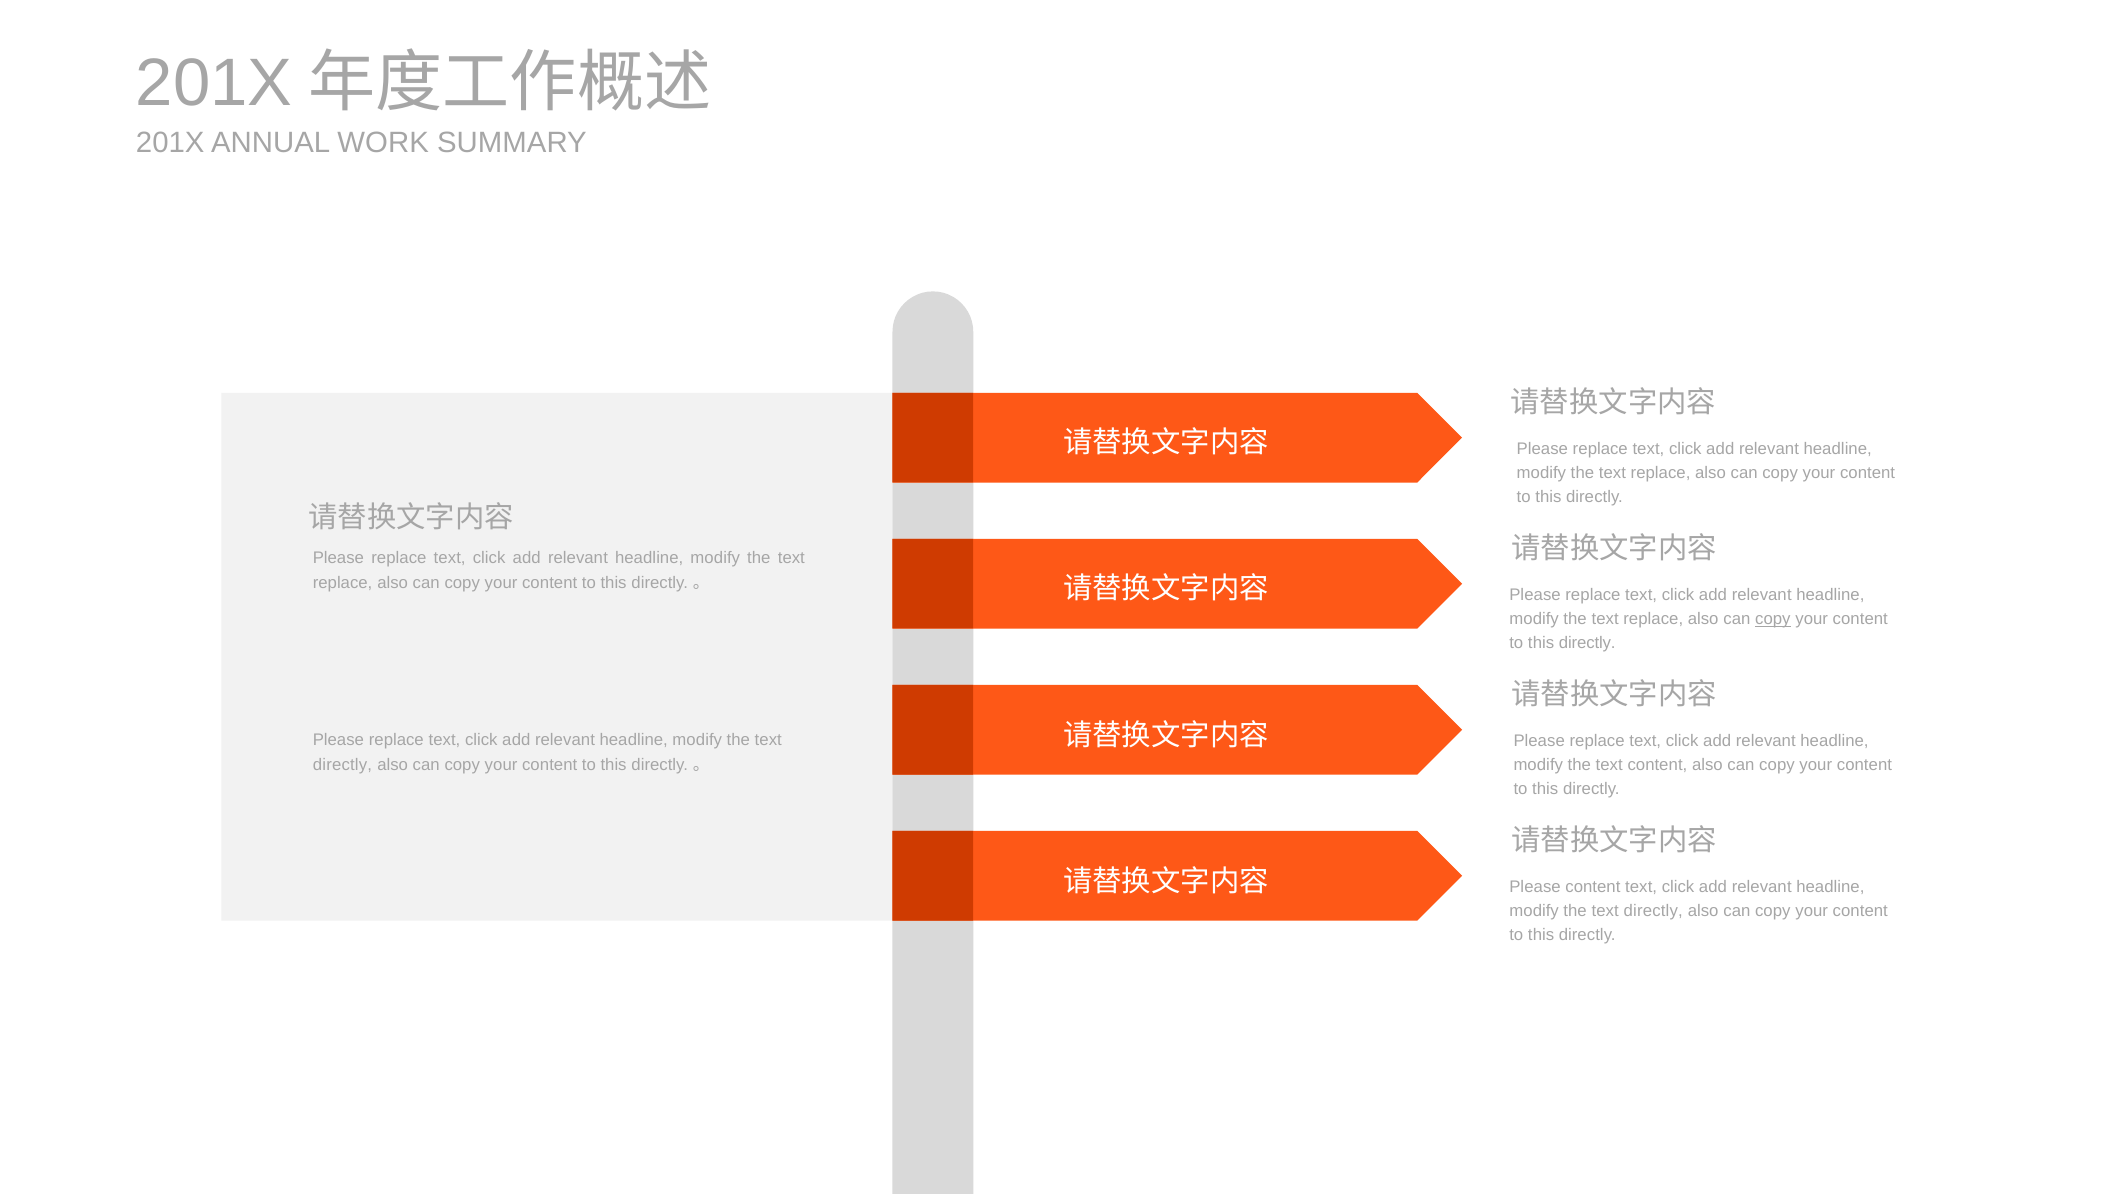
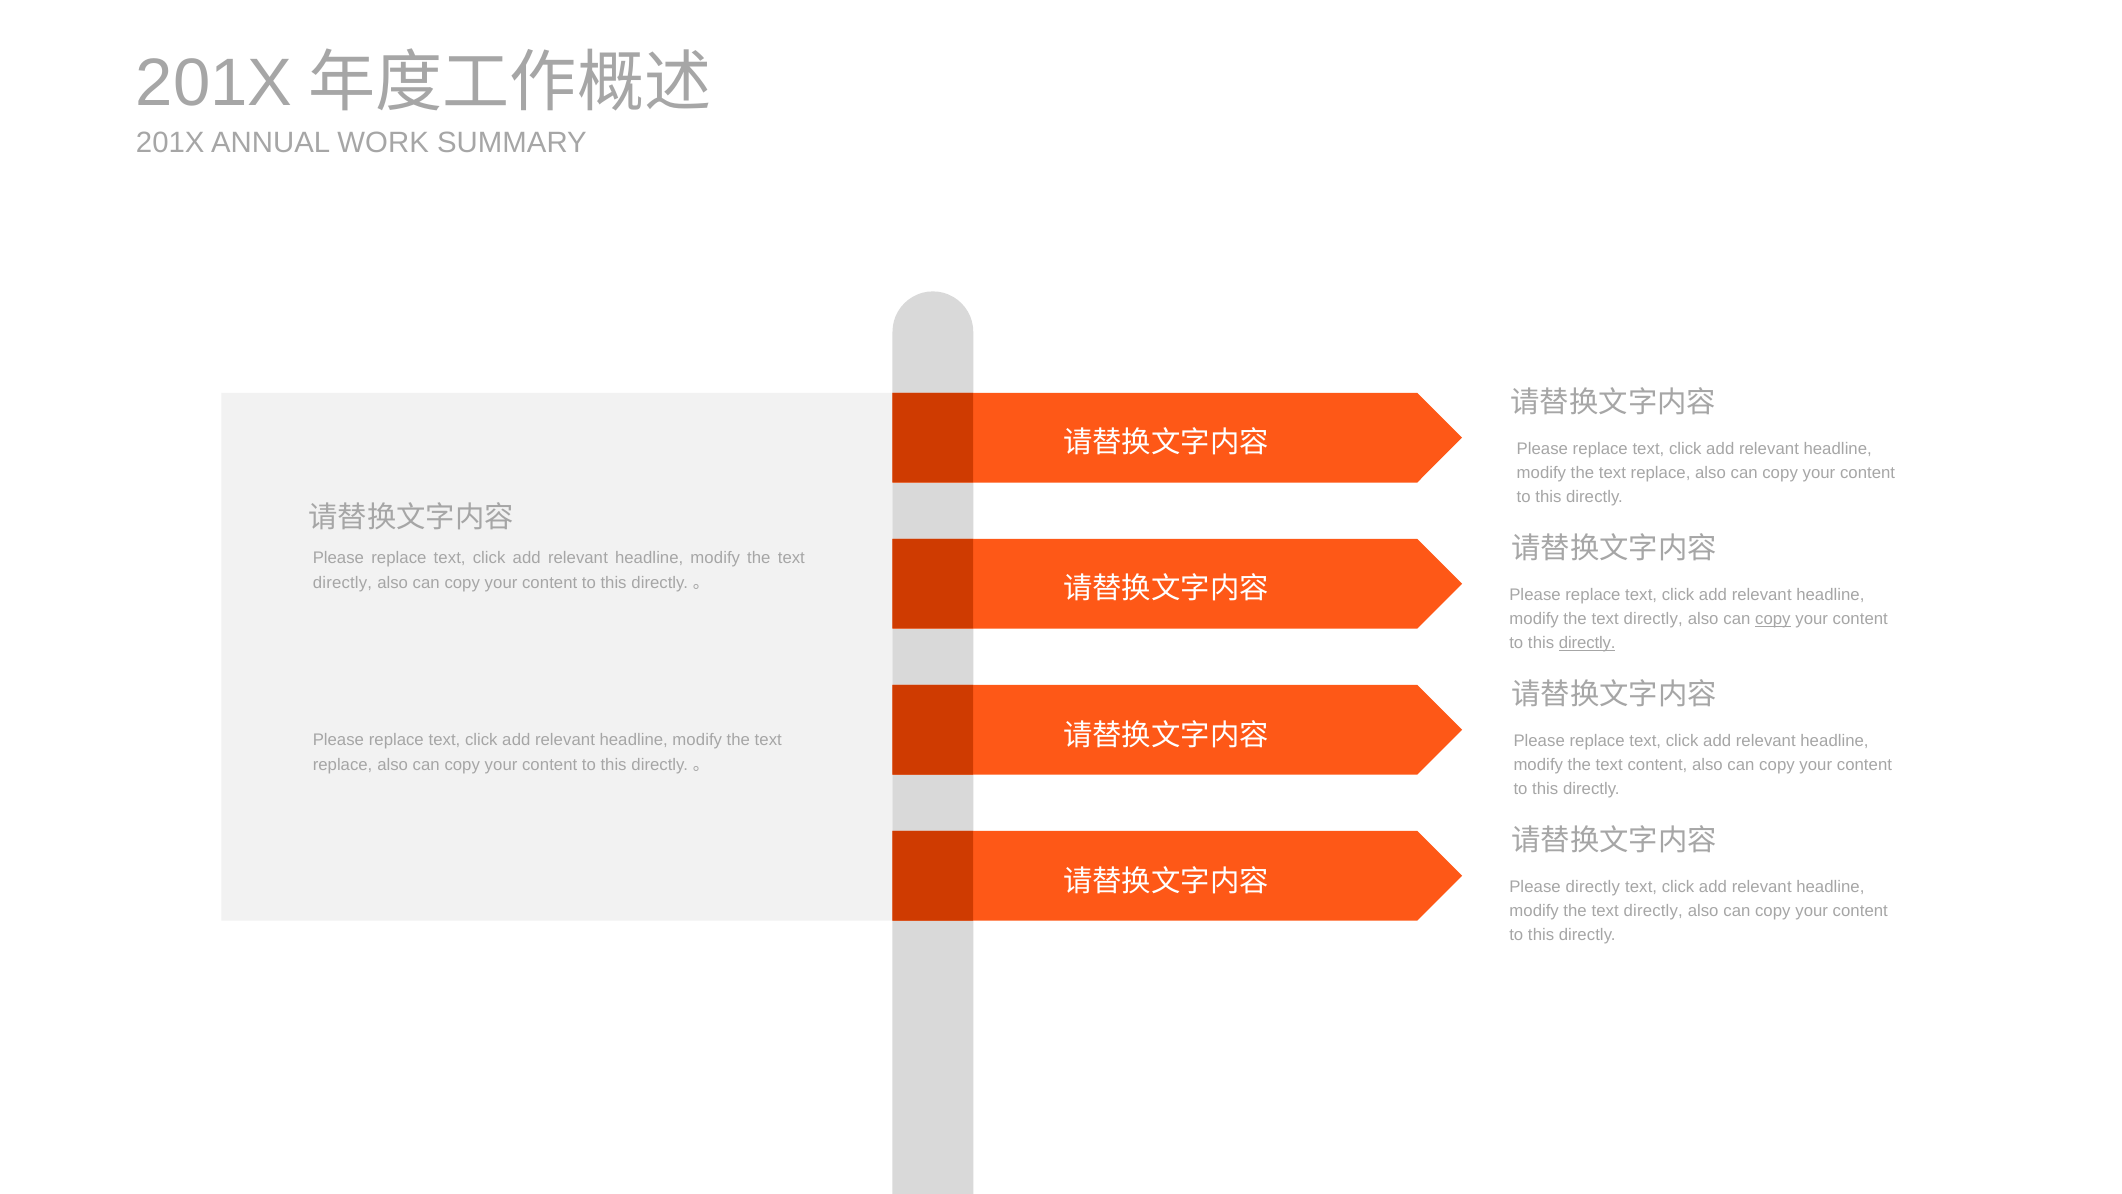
replace: replace -> directly (343, 582)
replace: replace -> directly (1653, 619)
directly underline: none -> present (1587, 643)
directly: directly -> replace (343, 764)
Please content: content -> directly (1593, 887)
